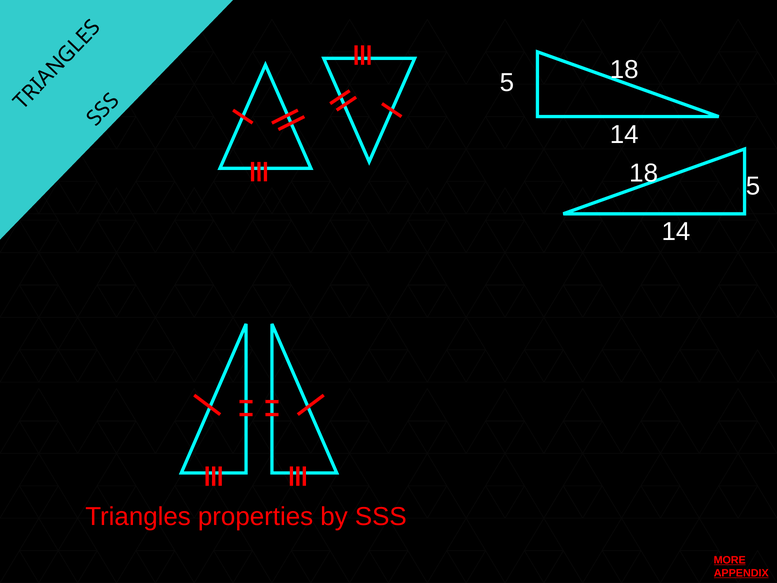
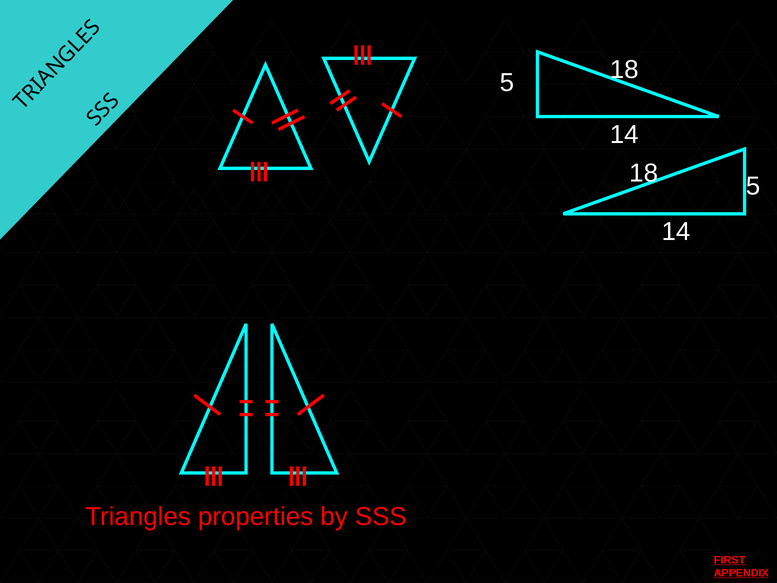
MORE: MORE -> FIRST (730, 560)
